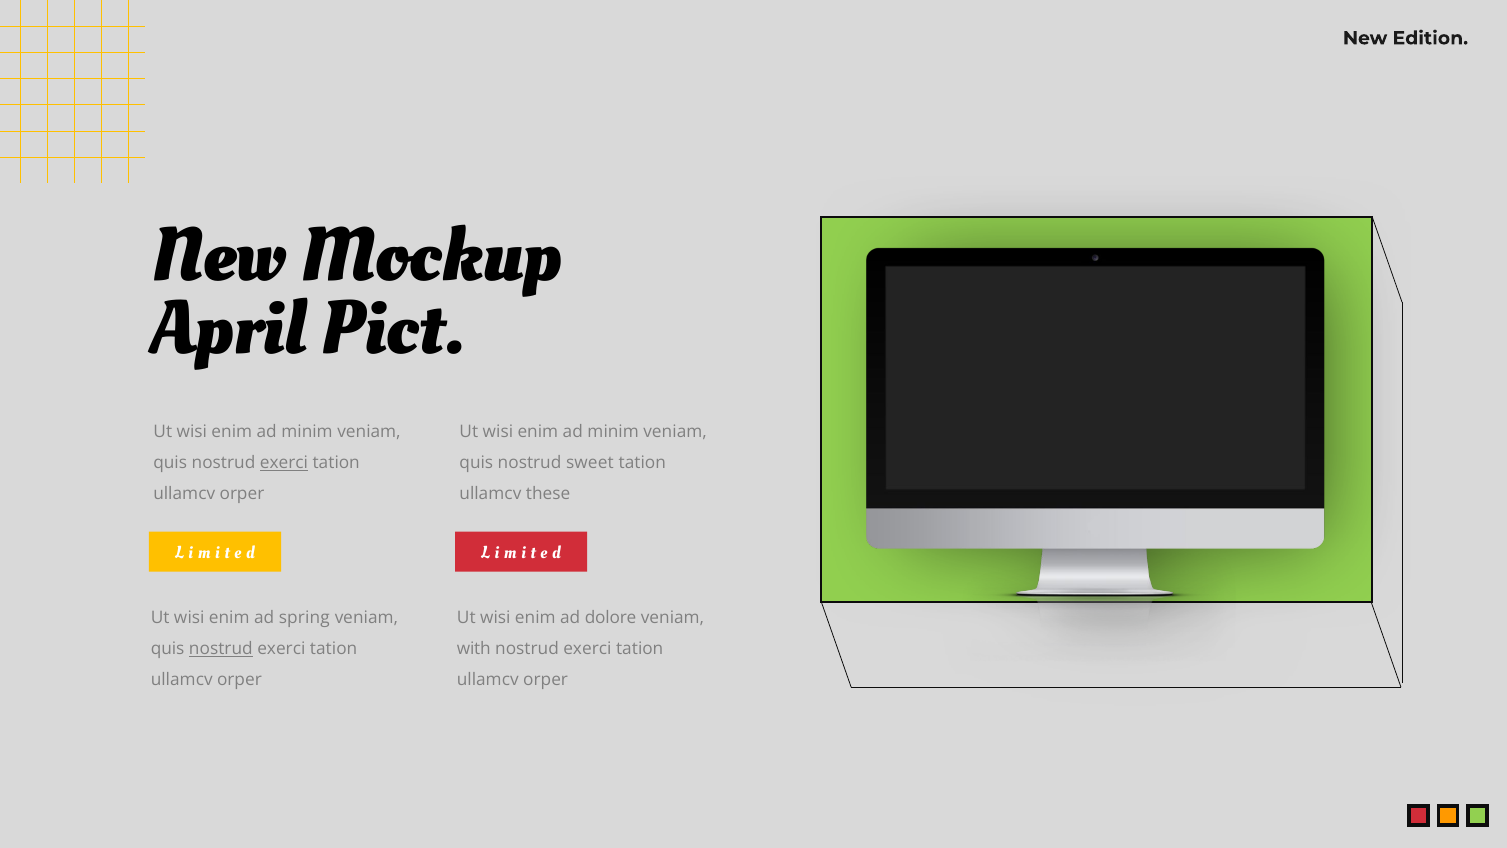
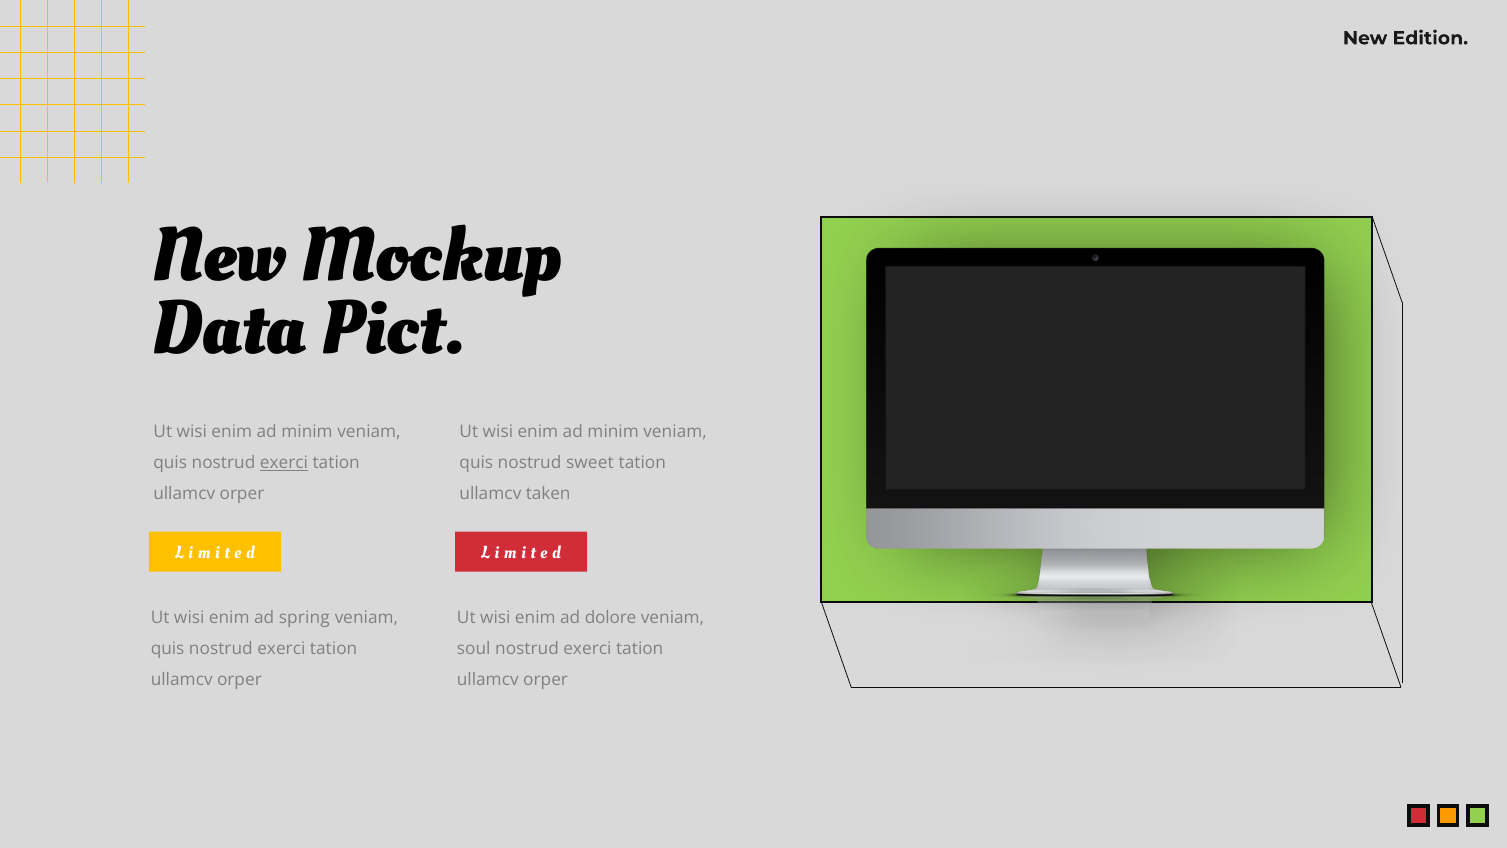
April: April -> Data (229, 329)
these: these -> taken (548, 494)
nostrud underline: present -> none (221, 649)
with: with -> soul (474, 649)
